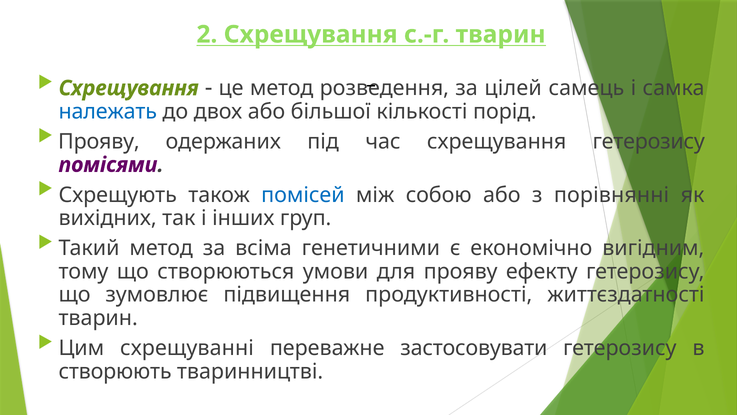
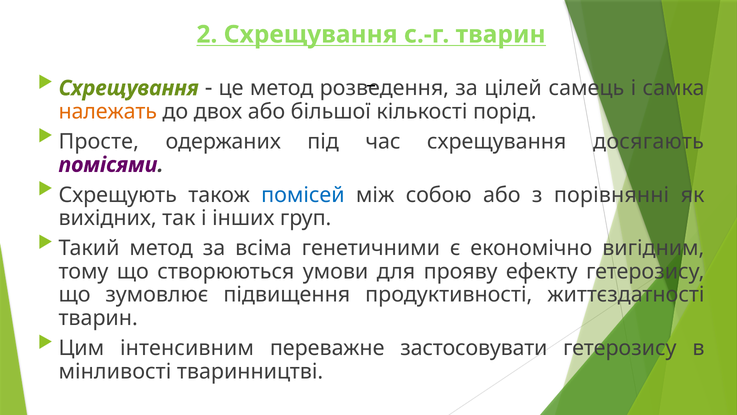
належать colour: blue -> orange (108, 111)
Прояву: Прояву -> Просте (99, 141)
схрещування гетерозису: гетерозису -> досягають (649, 141)
схрещуванні: схрещуванні -> інтенсивним (187, 348)
створюють: створюють -> мінливості (115, 371)
